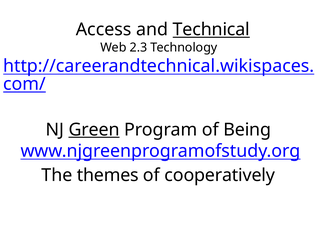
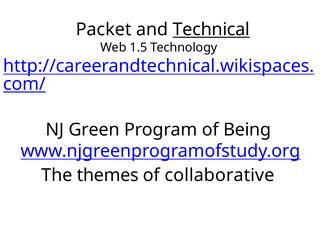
Access: Access -> Packet (104, 30)
2.3: 2.3 -> 1.5 (138, 47)
Green underline: present -> none (94, 129)
cooperatively: cooperatively -> collaborative (220, 175)
